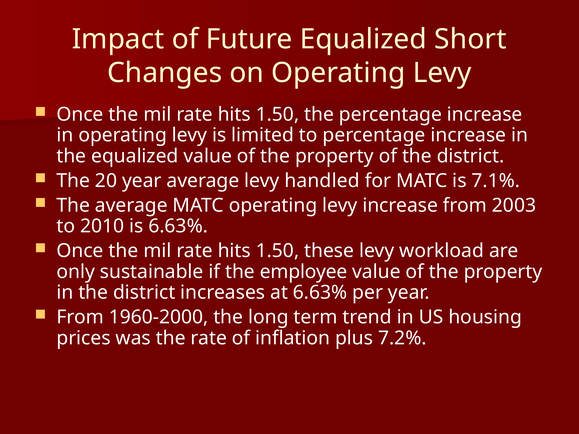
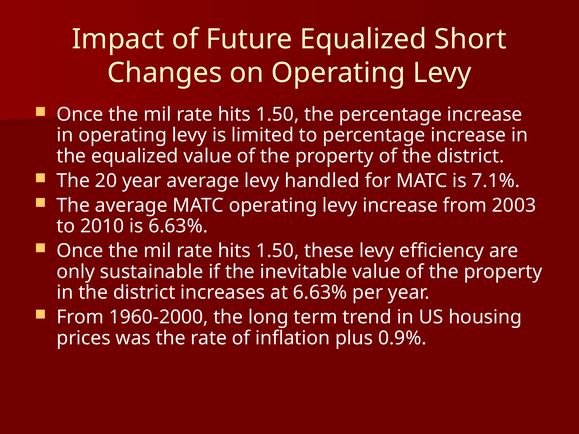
workload: workload -> efficiency (442, 251)
employee: employee -> inevitable (304, 272)
7.2%: 7.2% -> 0.9% (402, 338)
